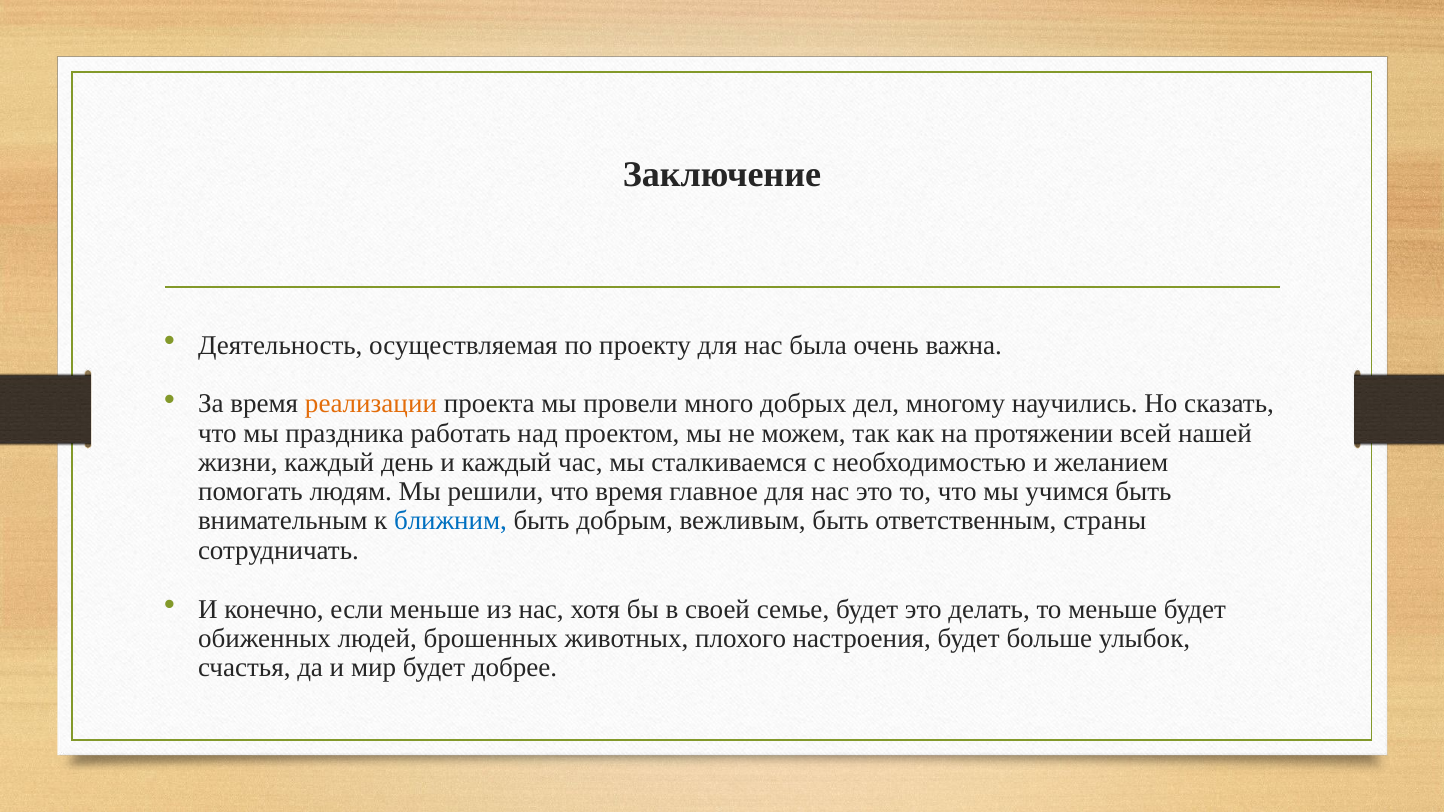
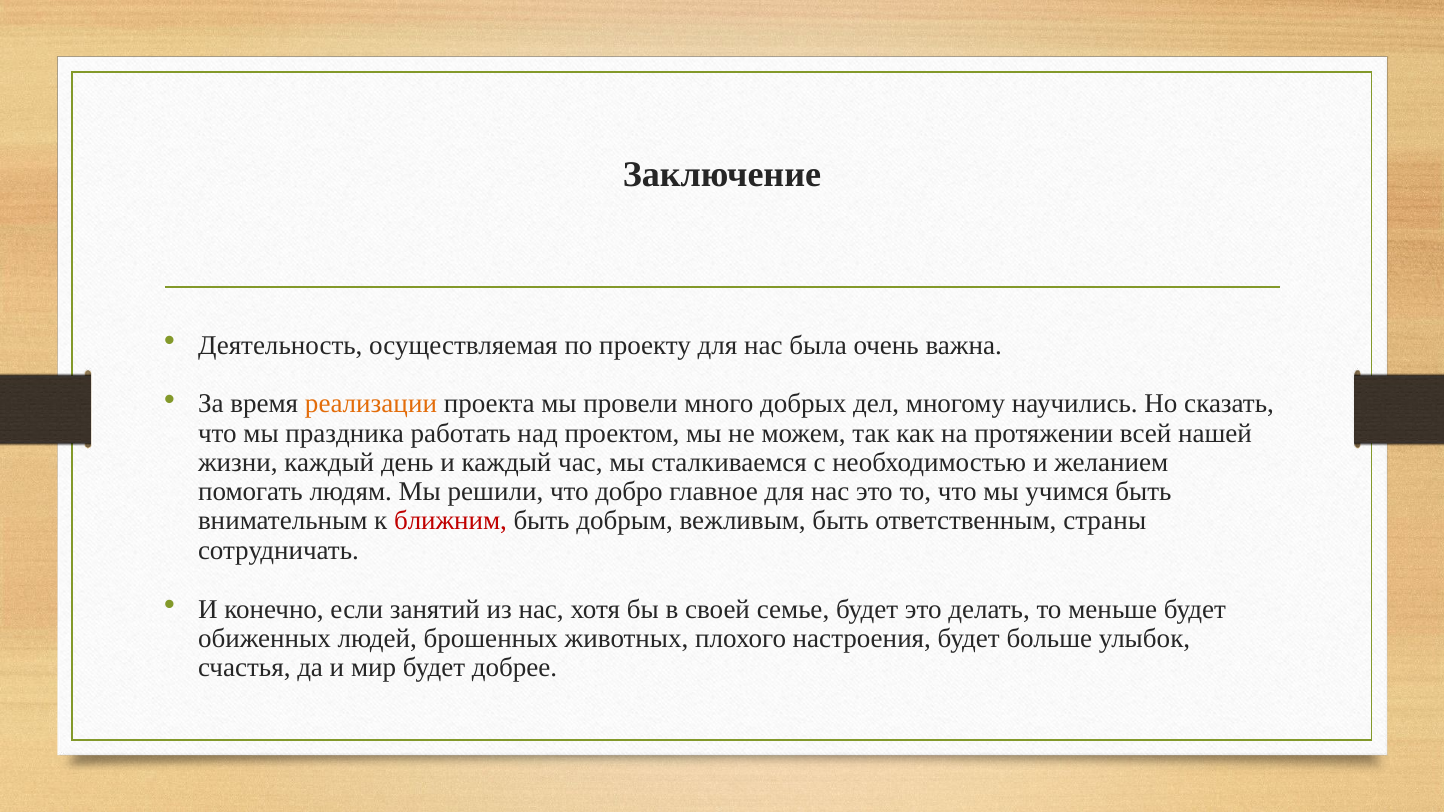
что время: время -> добро (629, 492)
ближним colour: blue -> red (450, 521)
если меньше: меньше -> занятий (435, 609)
